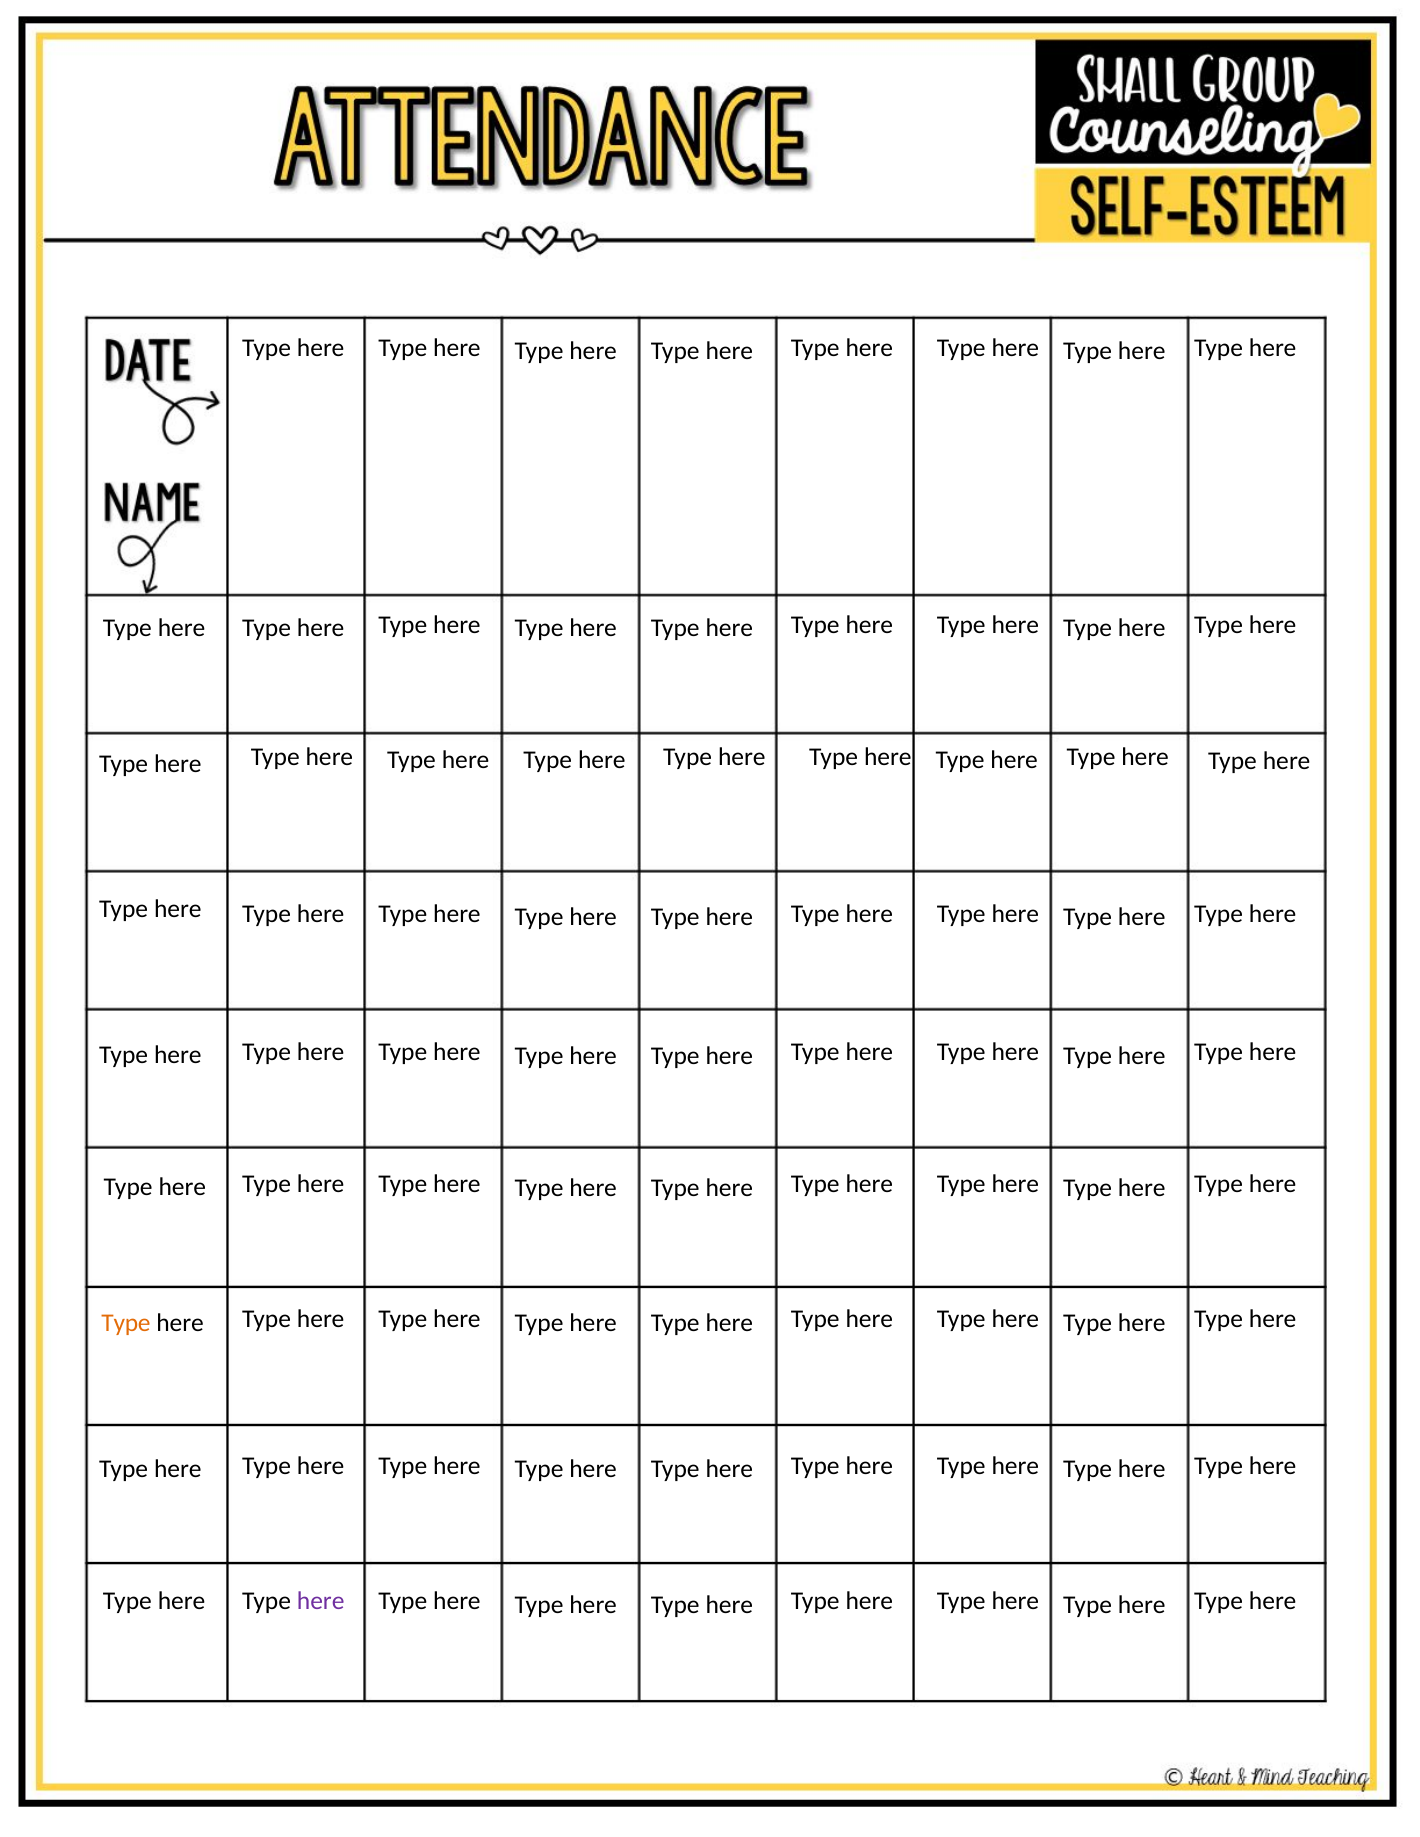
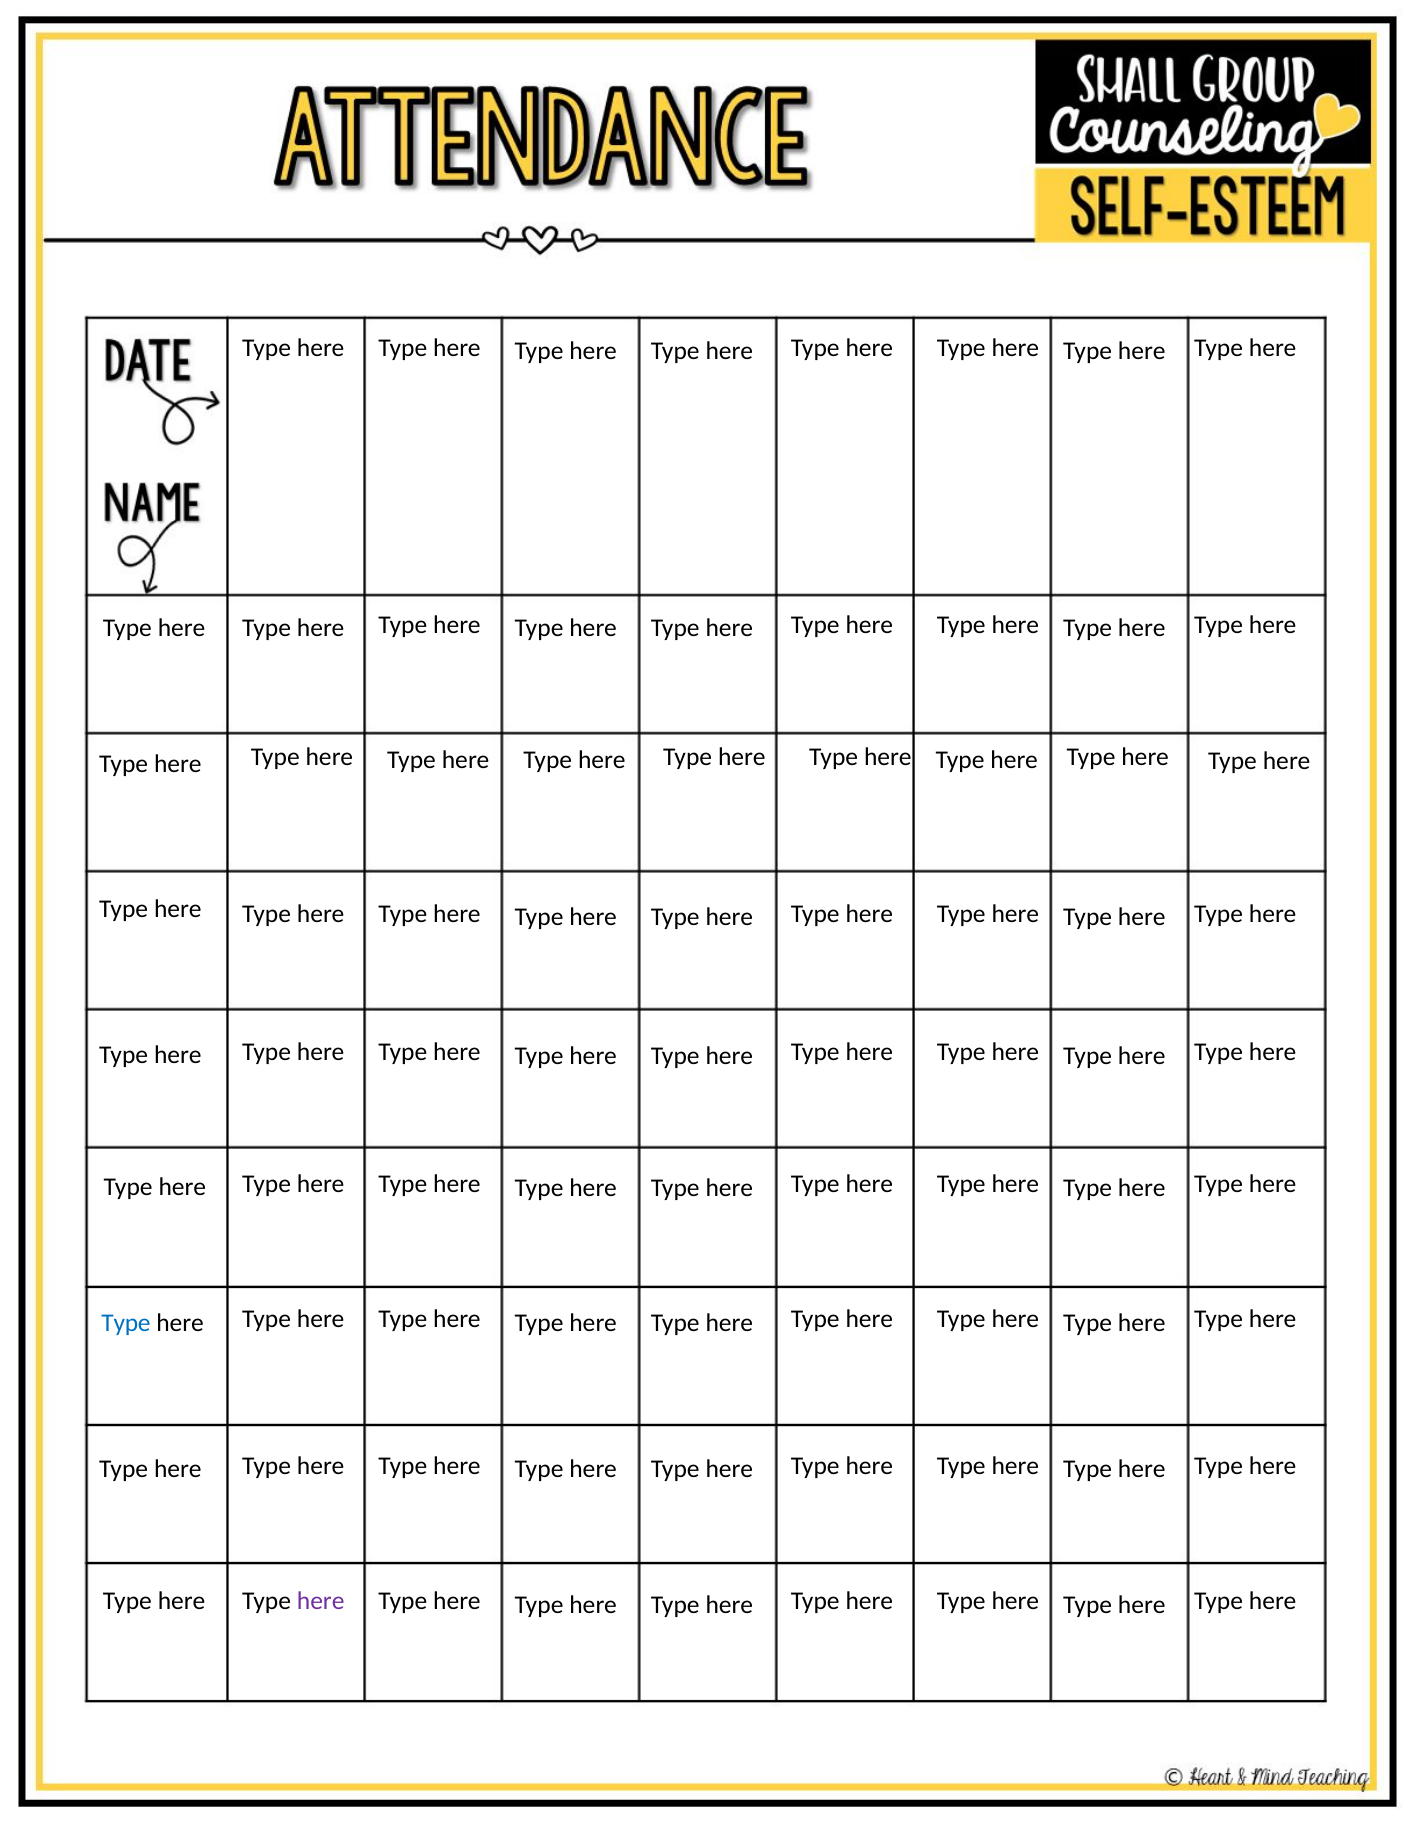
Type colour: orange -> blue (126, 1323)
